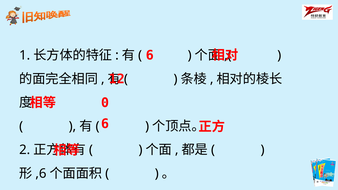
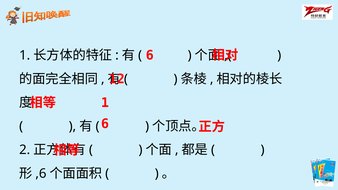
0: 0 -> 1 (105, 103)
